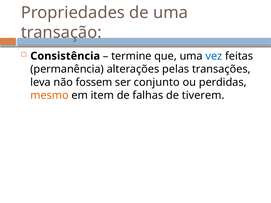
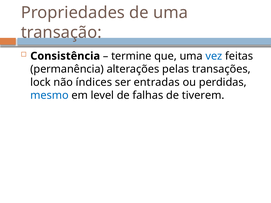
leva: leva -> lock (40, 82)
fossem: fossem -> índices (94, 82)
conjunto: conjunto -> entradas (157, 82)
mesmo colour: orange -> blue (50, 95)
item: item -> level (102, 95)
